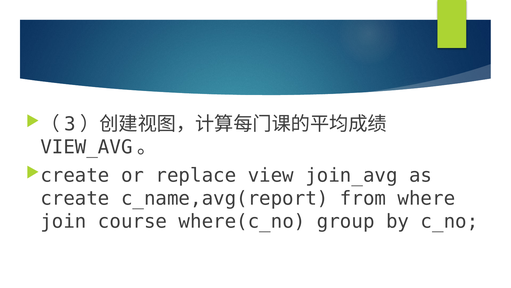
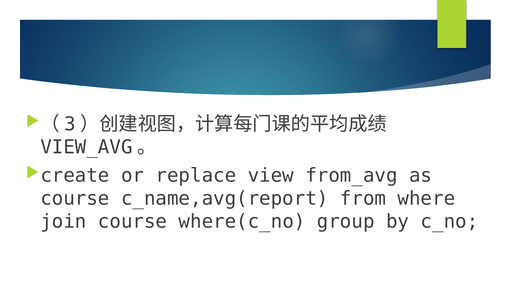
join_avg: join_avg -> from_avg (351, 175)
create: create -> course (75, 198)
